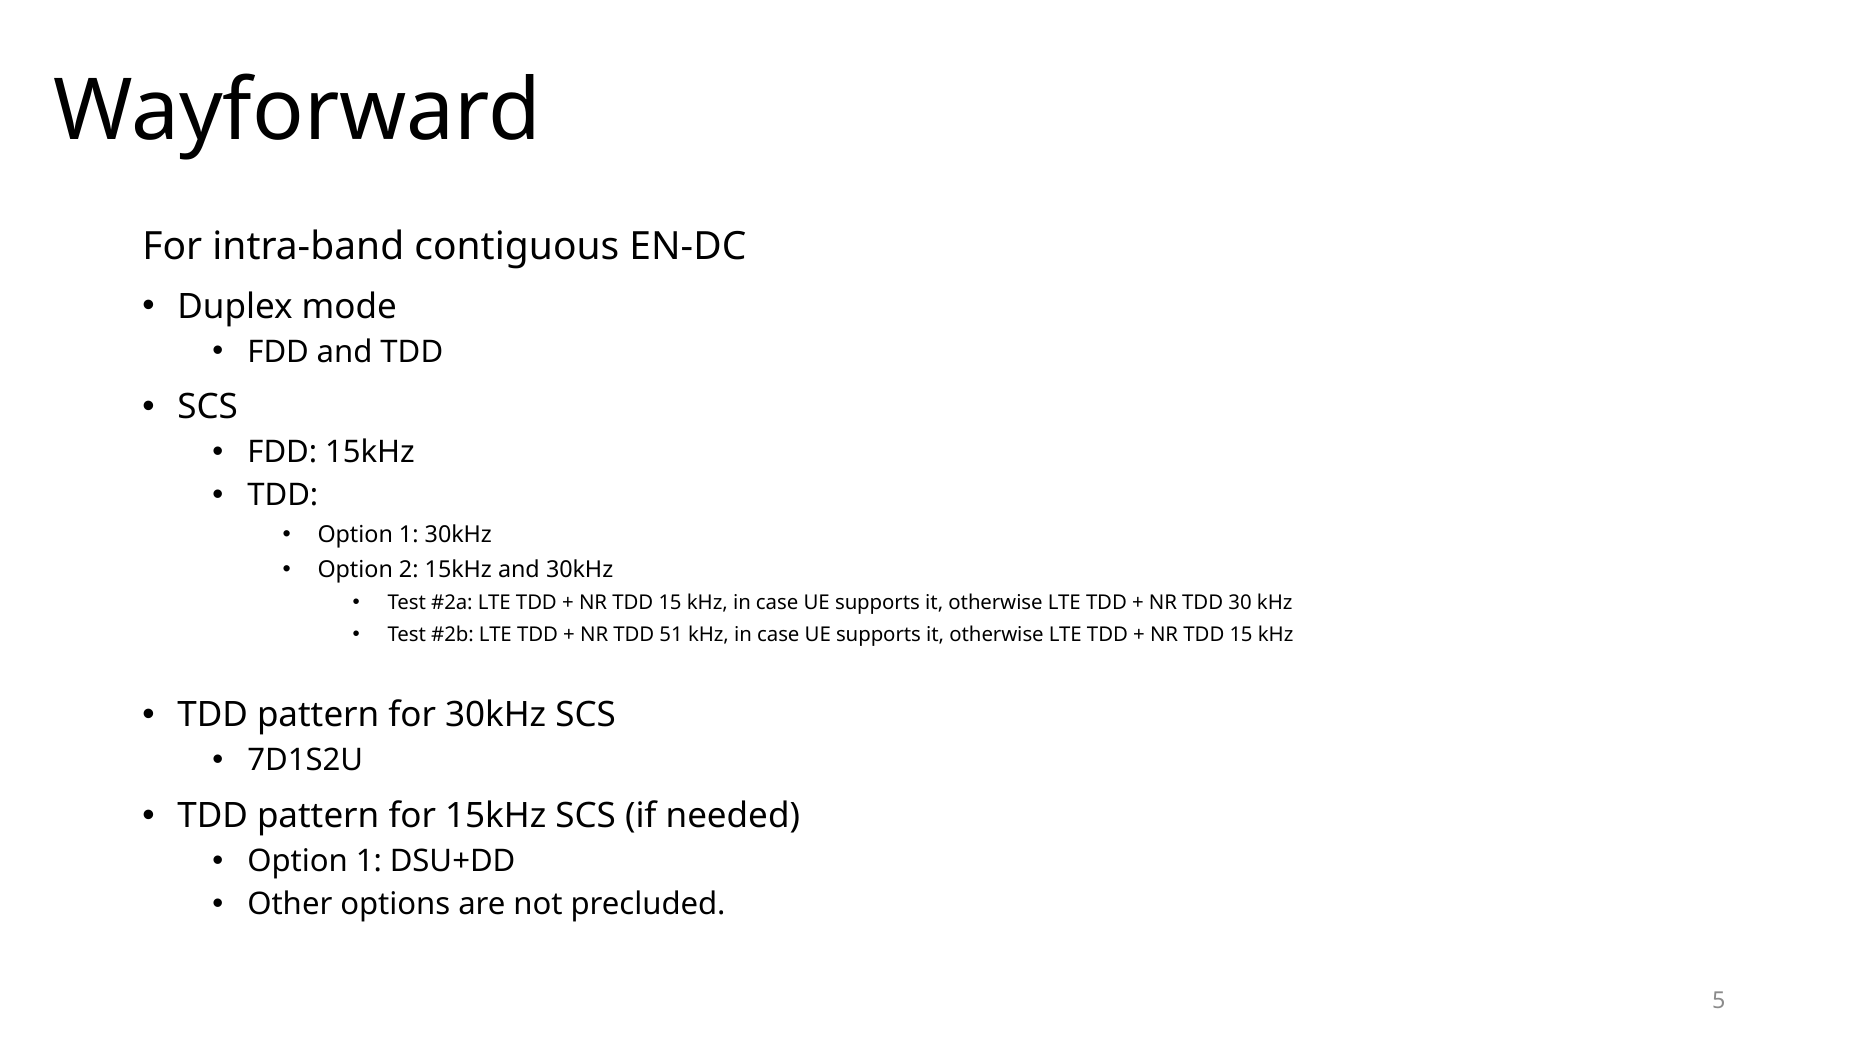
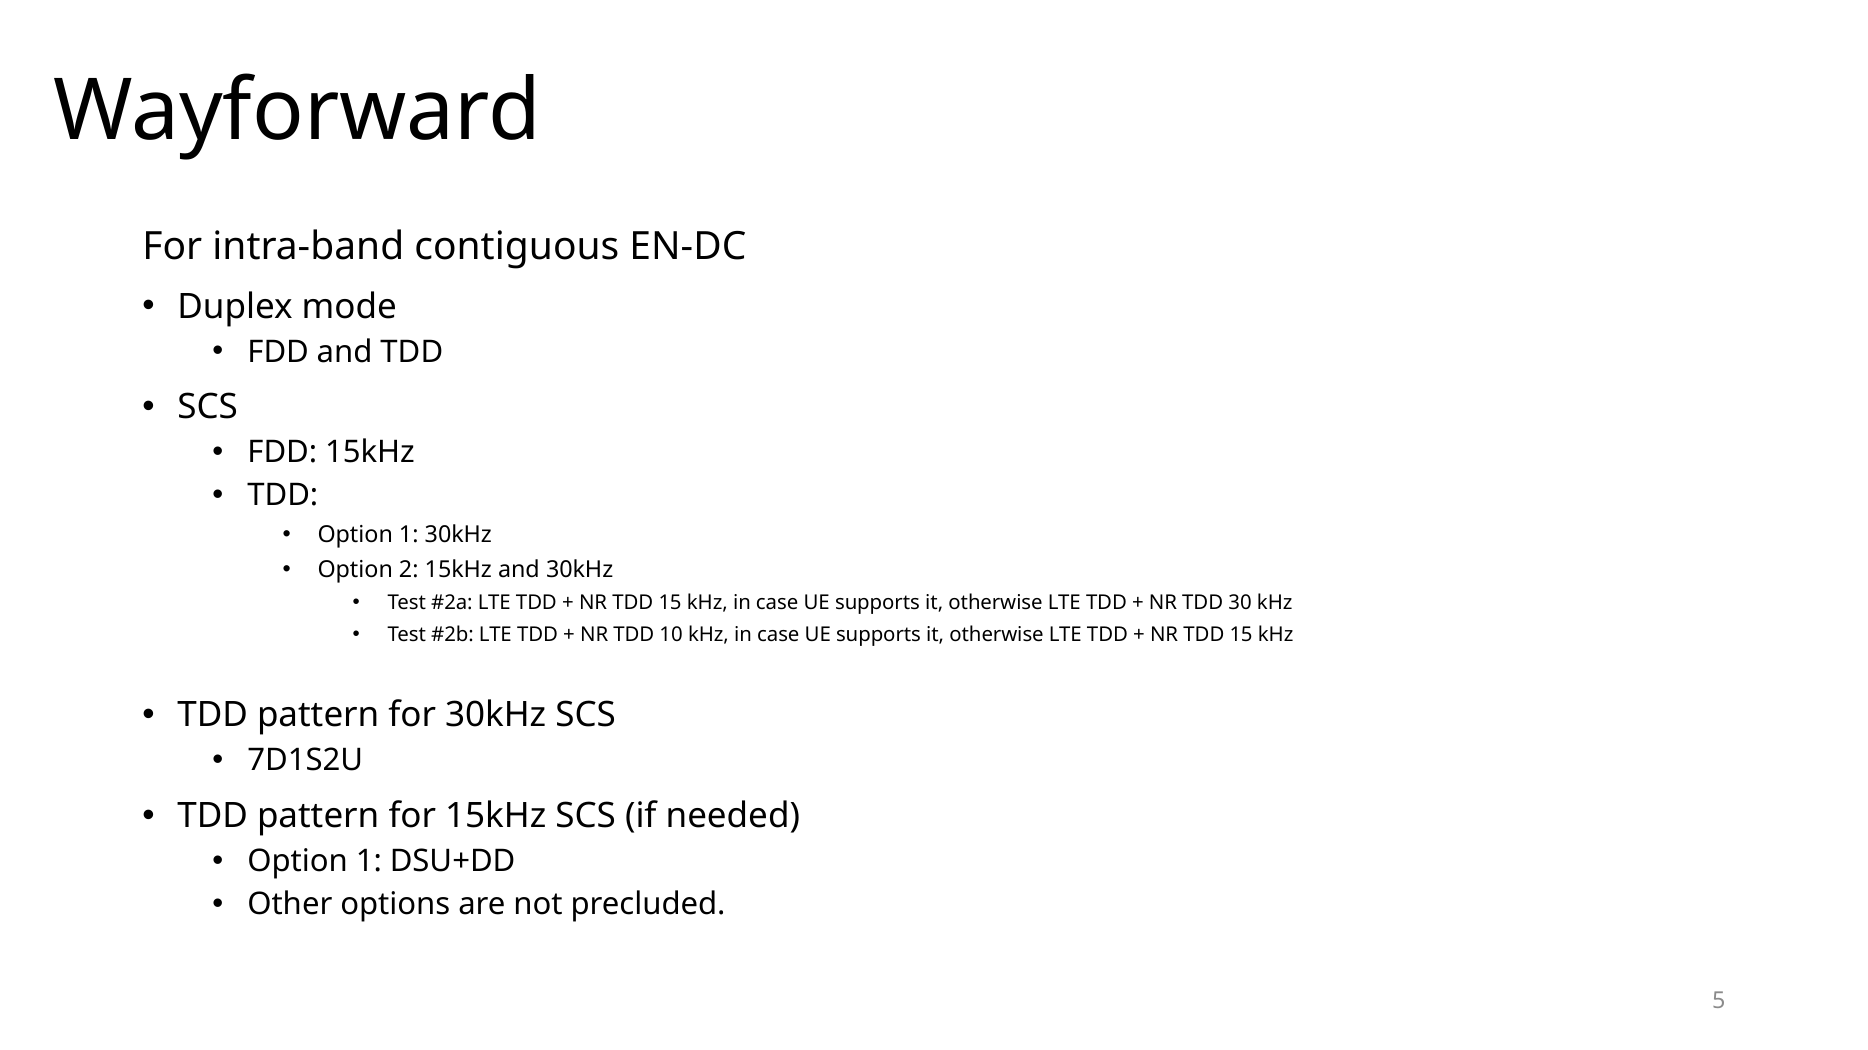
51: 51 -> 10 (671, 635)
